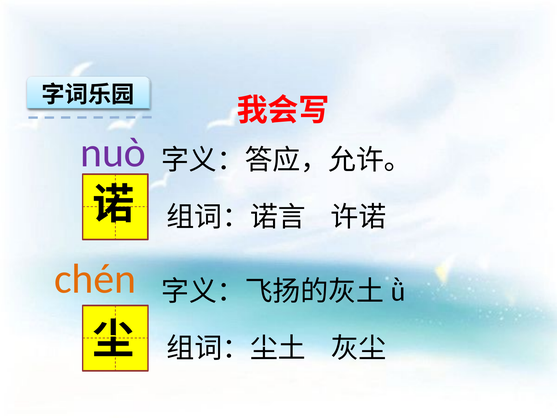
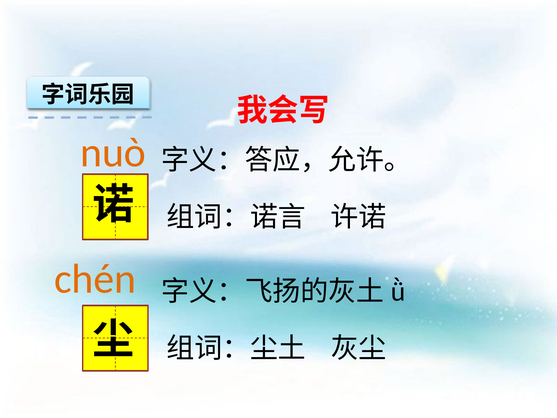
nuò colour: purple -> orange (113, 153)
